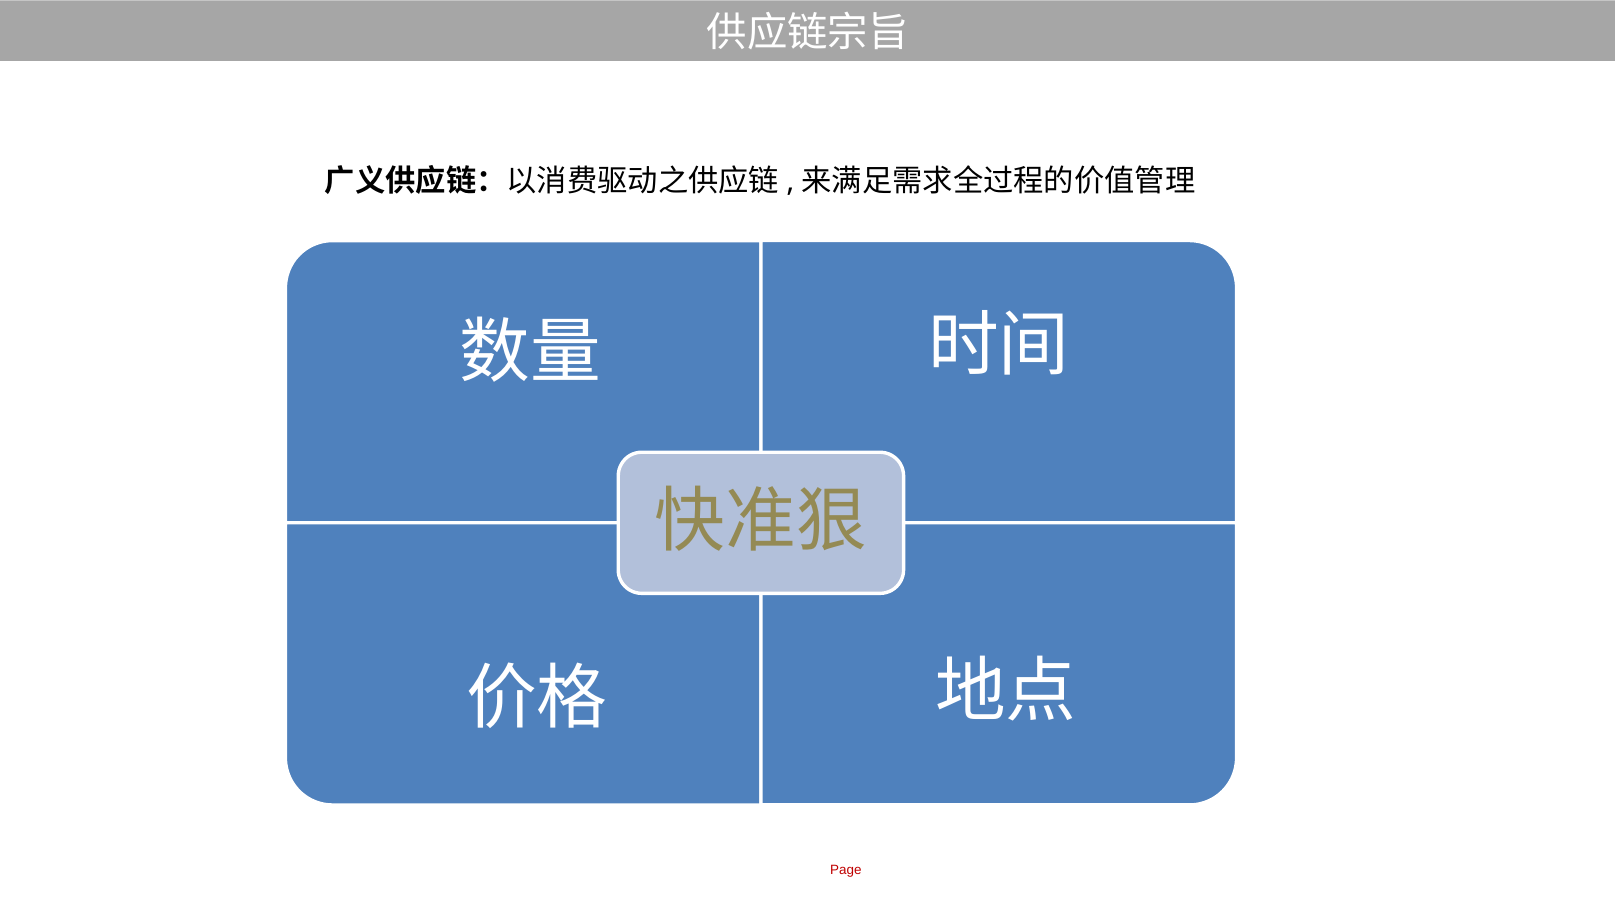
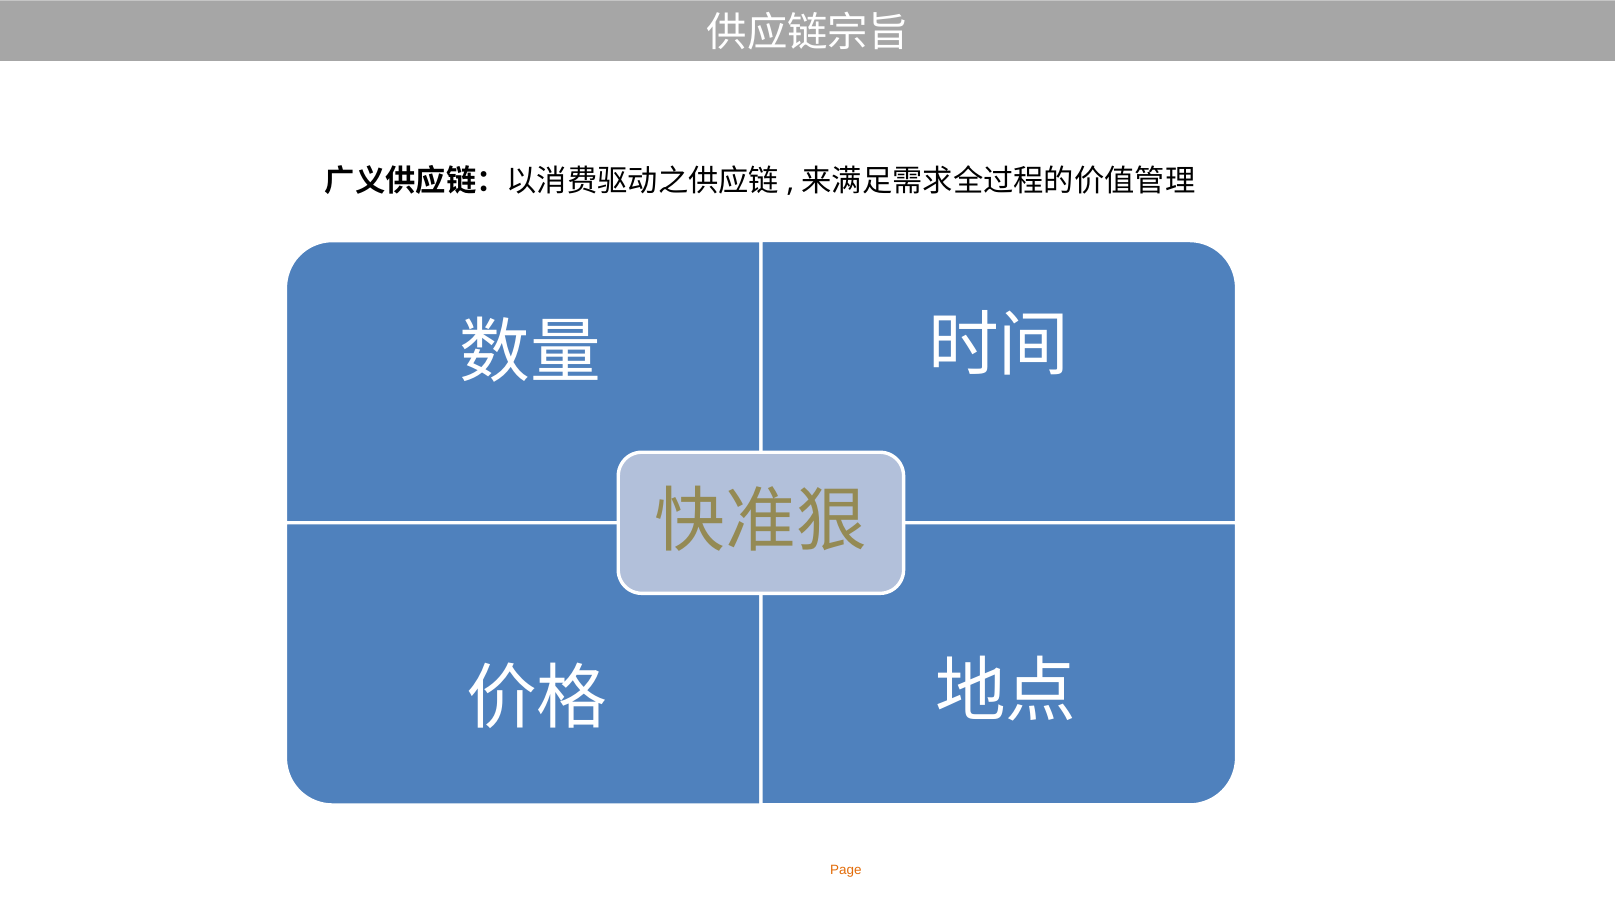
Page colour: red -> orange (846, 870)
